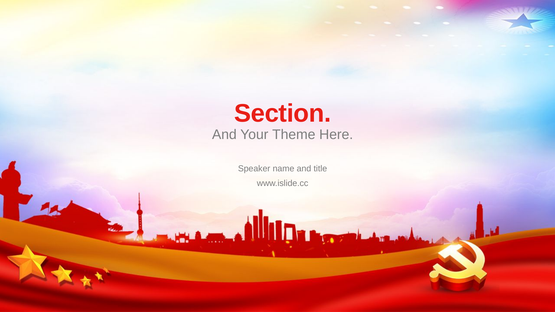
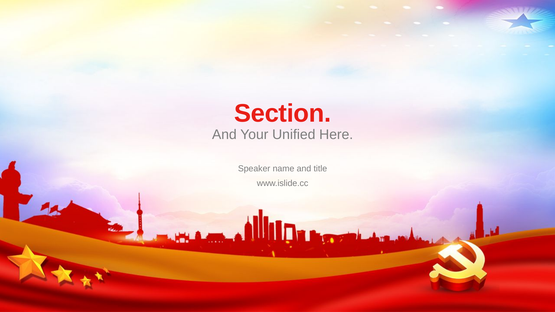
Theme: Theme -> Unified (294, 135)
